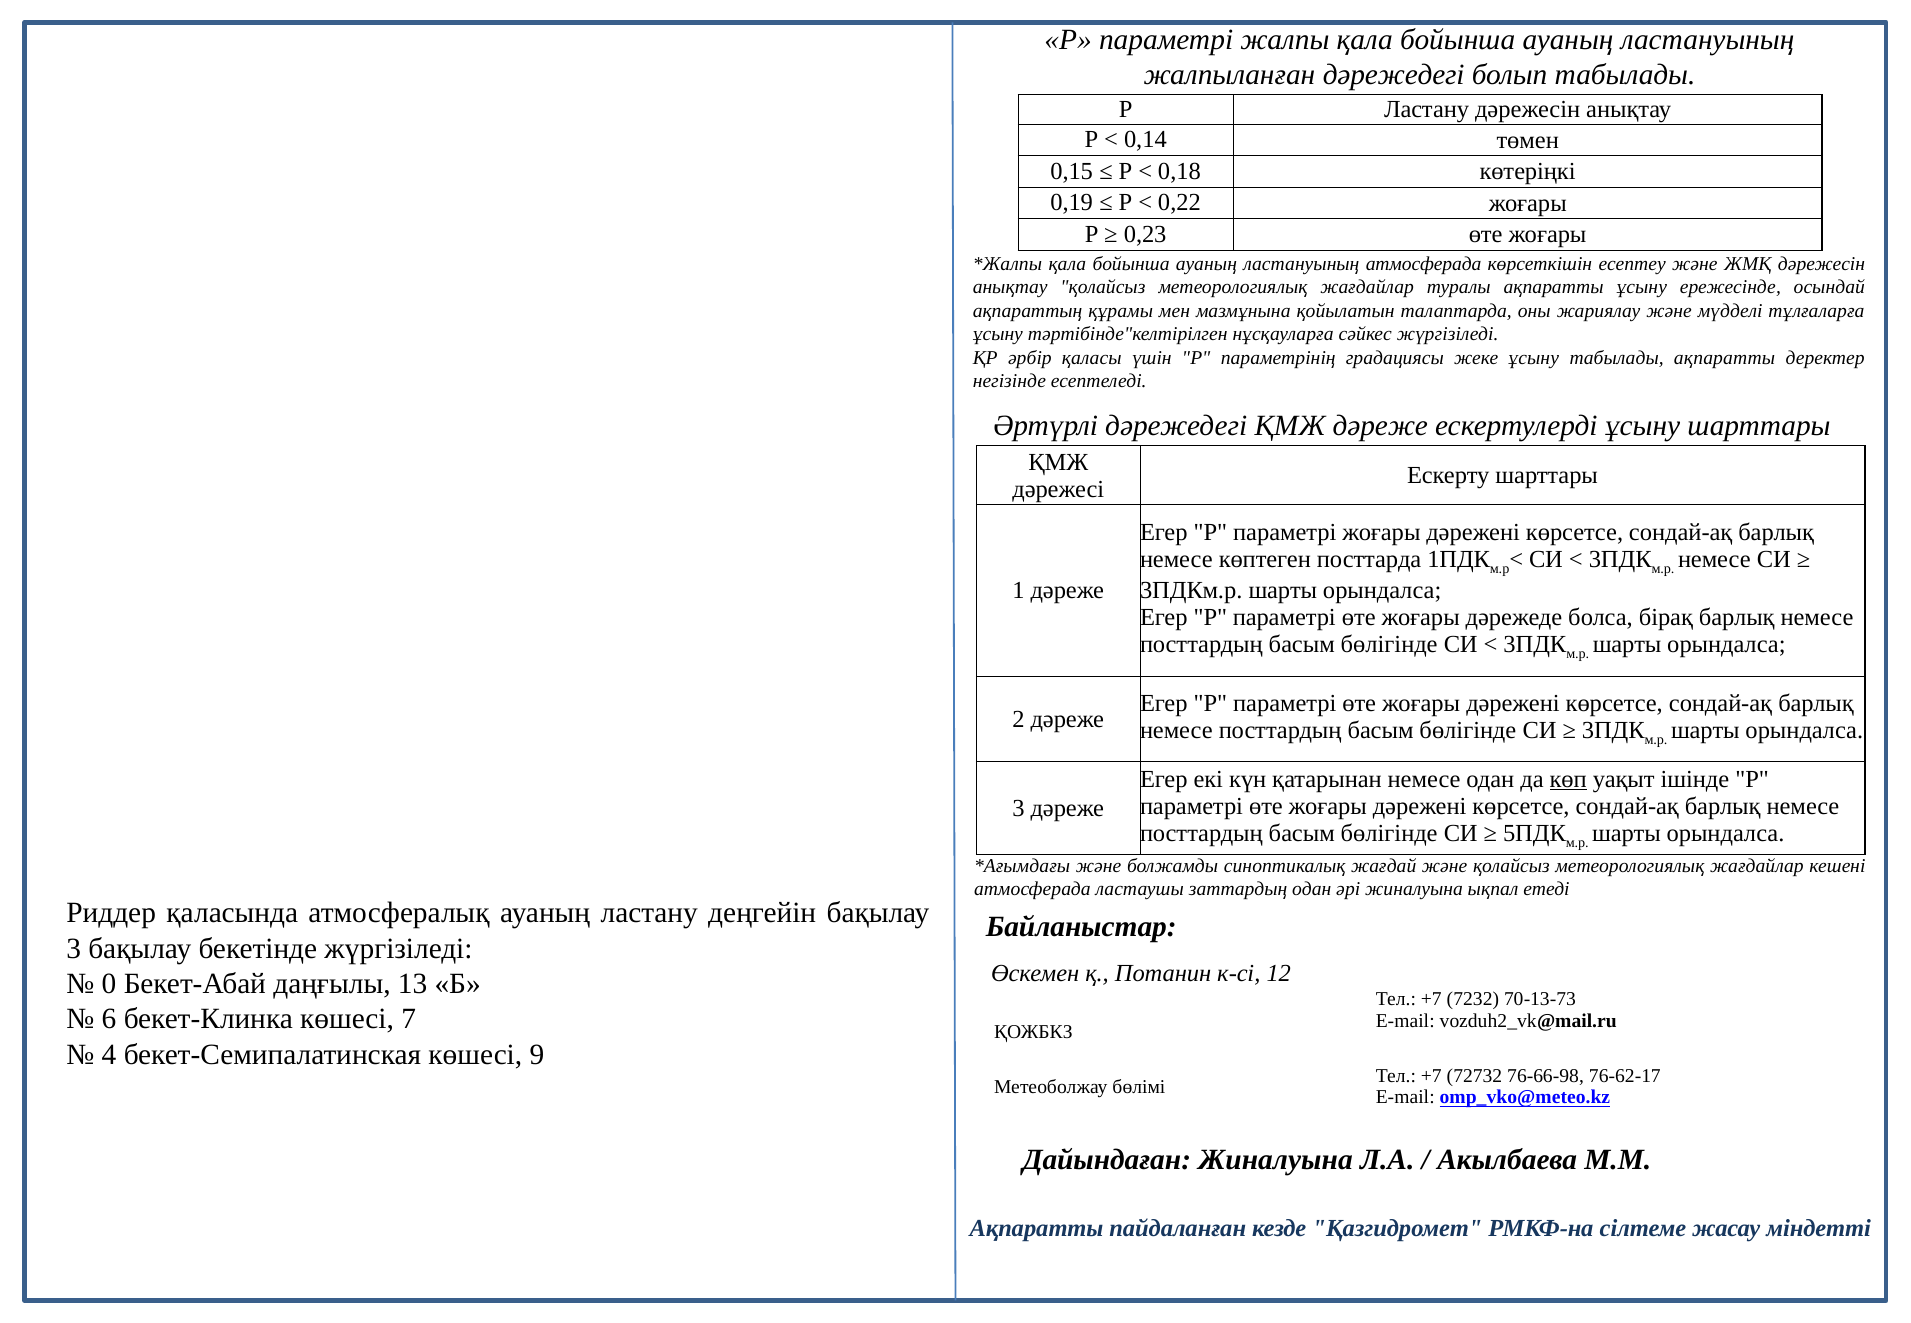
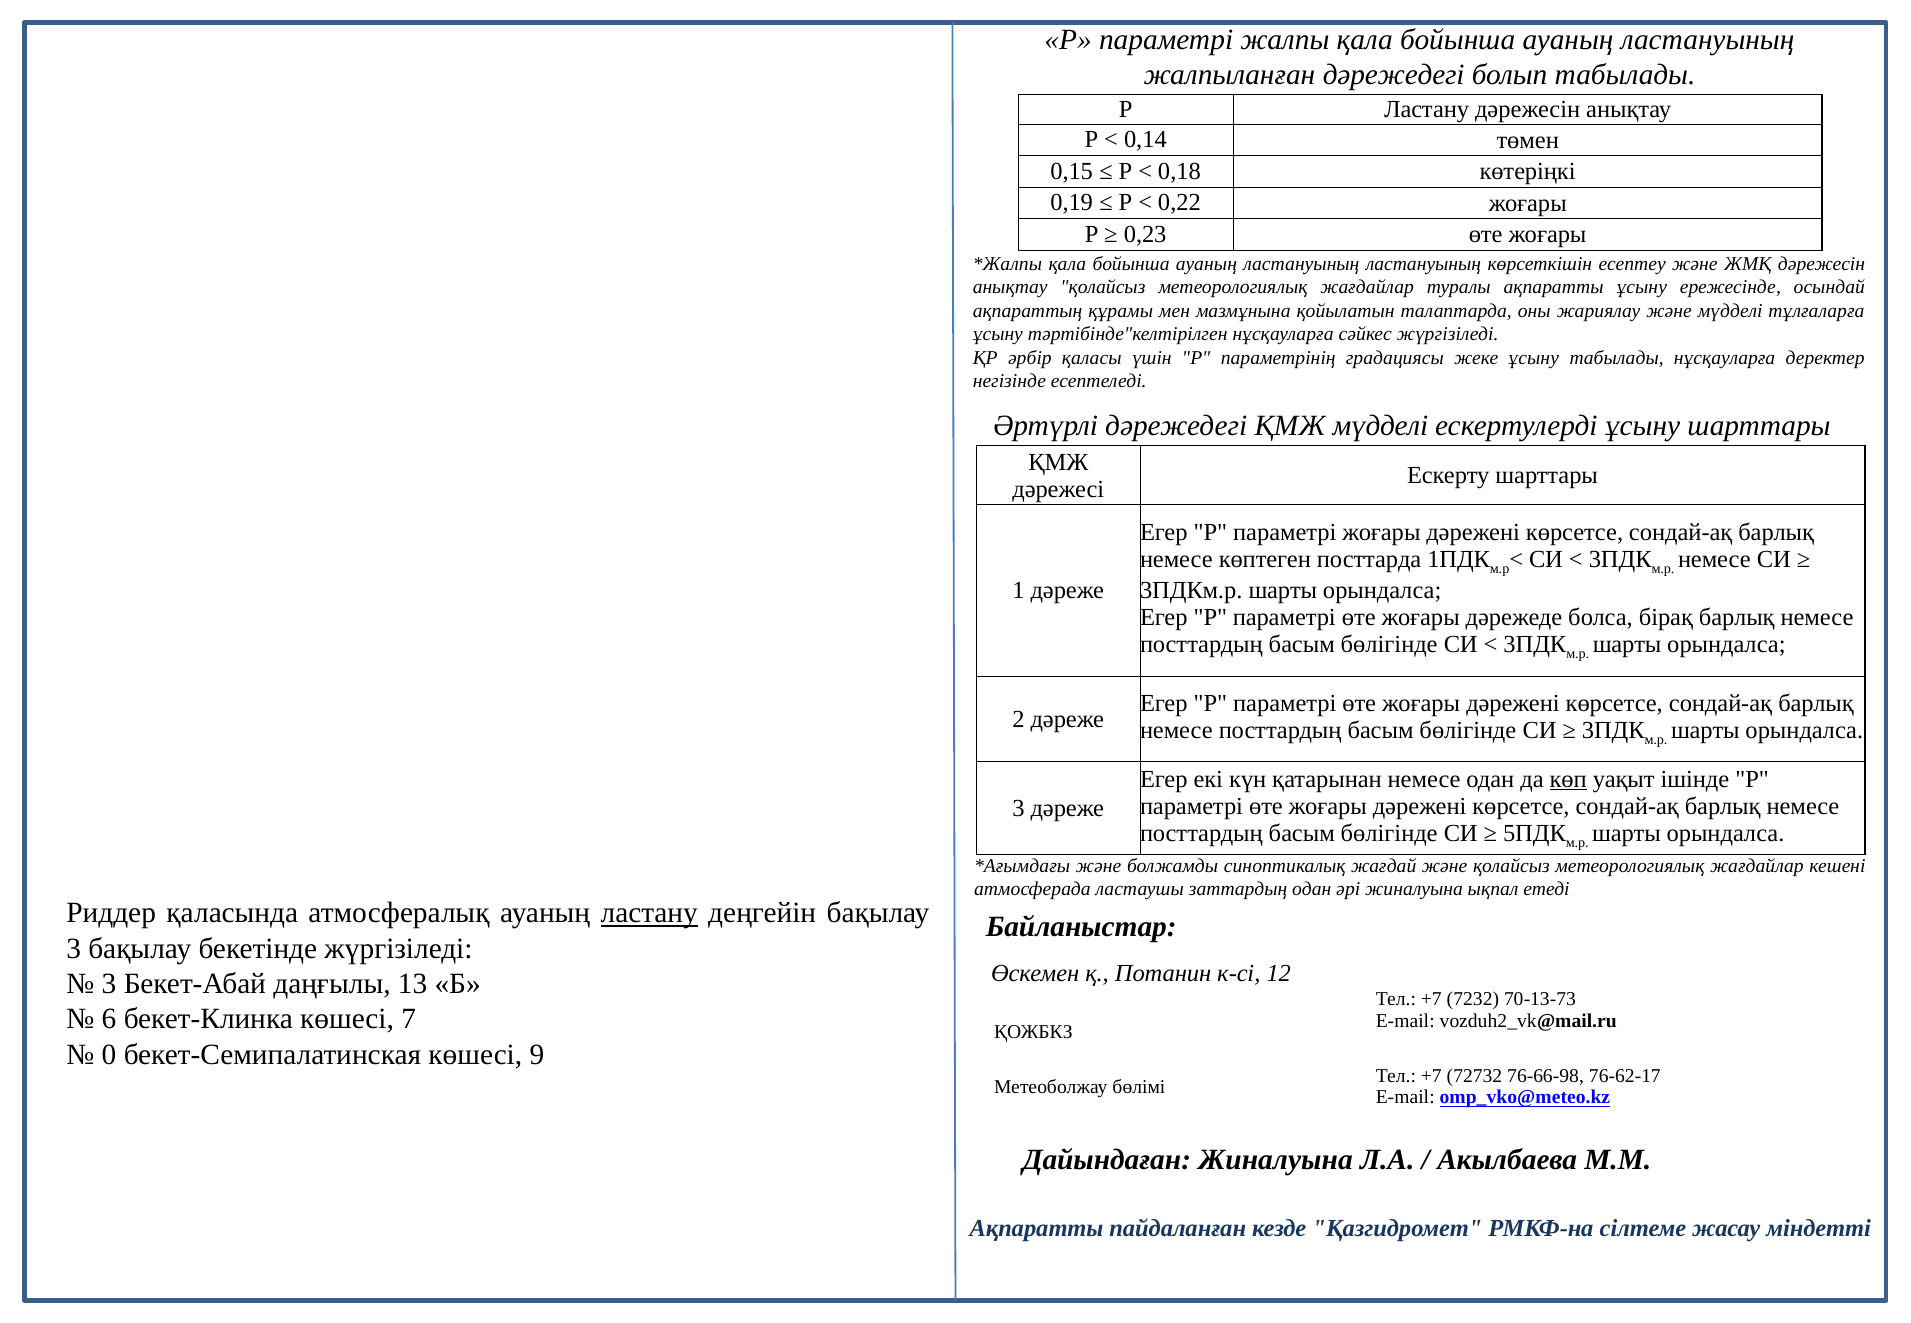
ластануының атмосферада: атмосферада -> ластануының (1423, 264)
табылады ақпаратты: ақпаратты -> нұсқауларға (1725, 358)
ҚМЖ дәреже: дәреже -> мүдделі (1380, 426)
ластану underline: none -> present (649, 913)
0: 0 -> 3 (109, 984)
4: 4 -> 0 (109, 1054)
